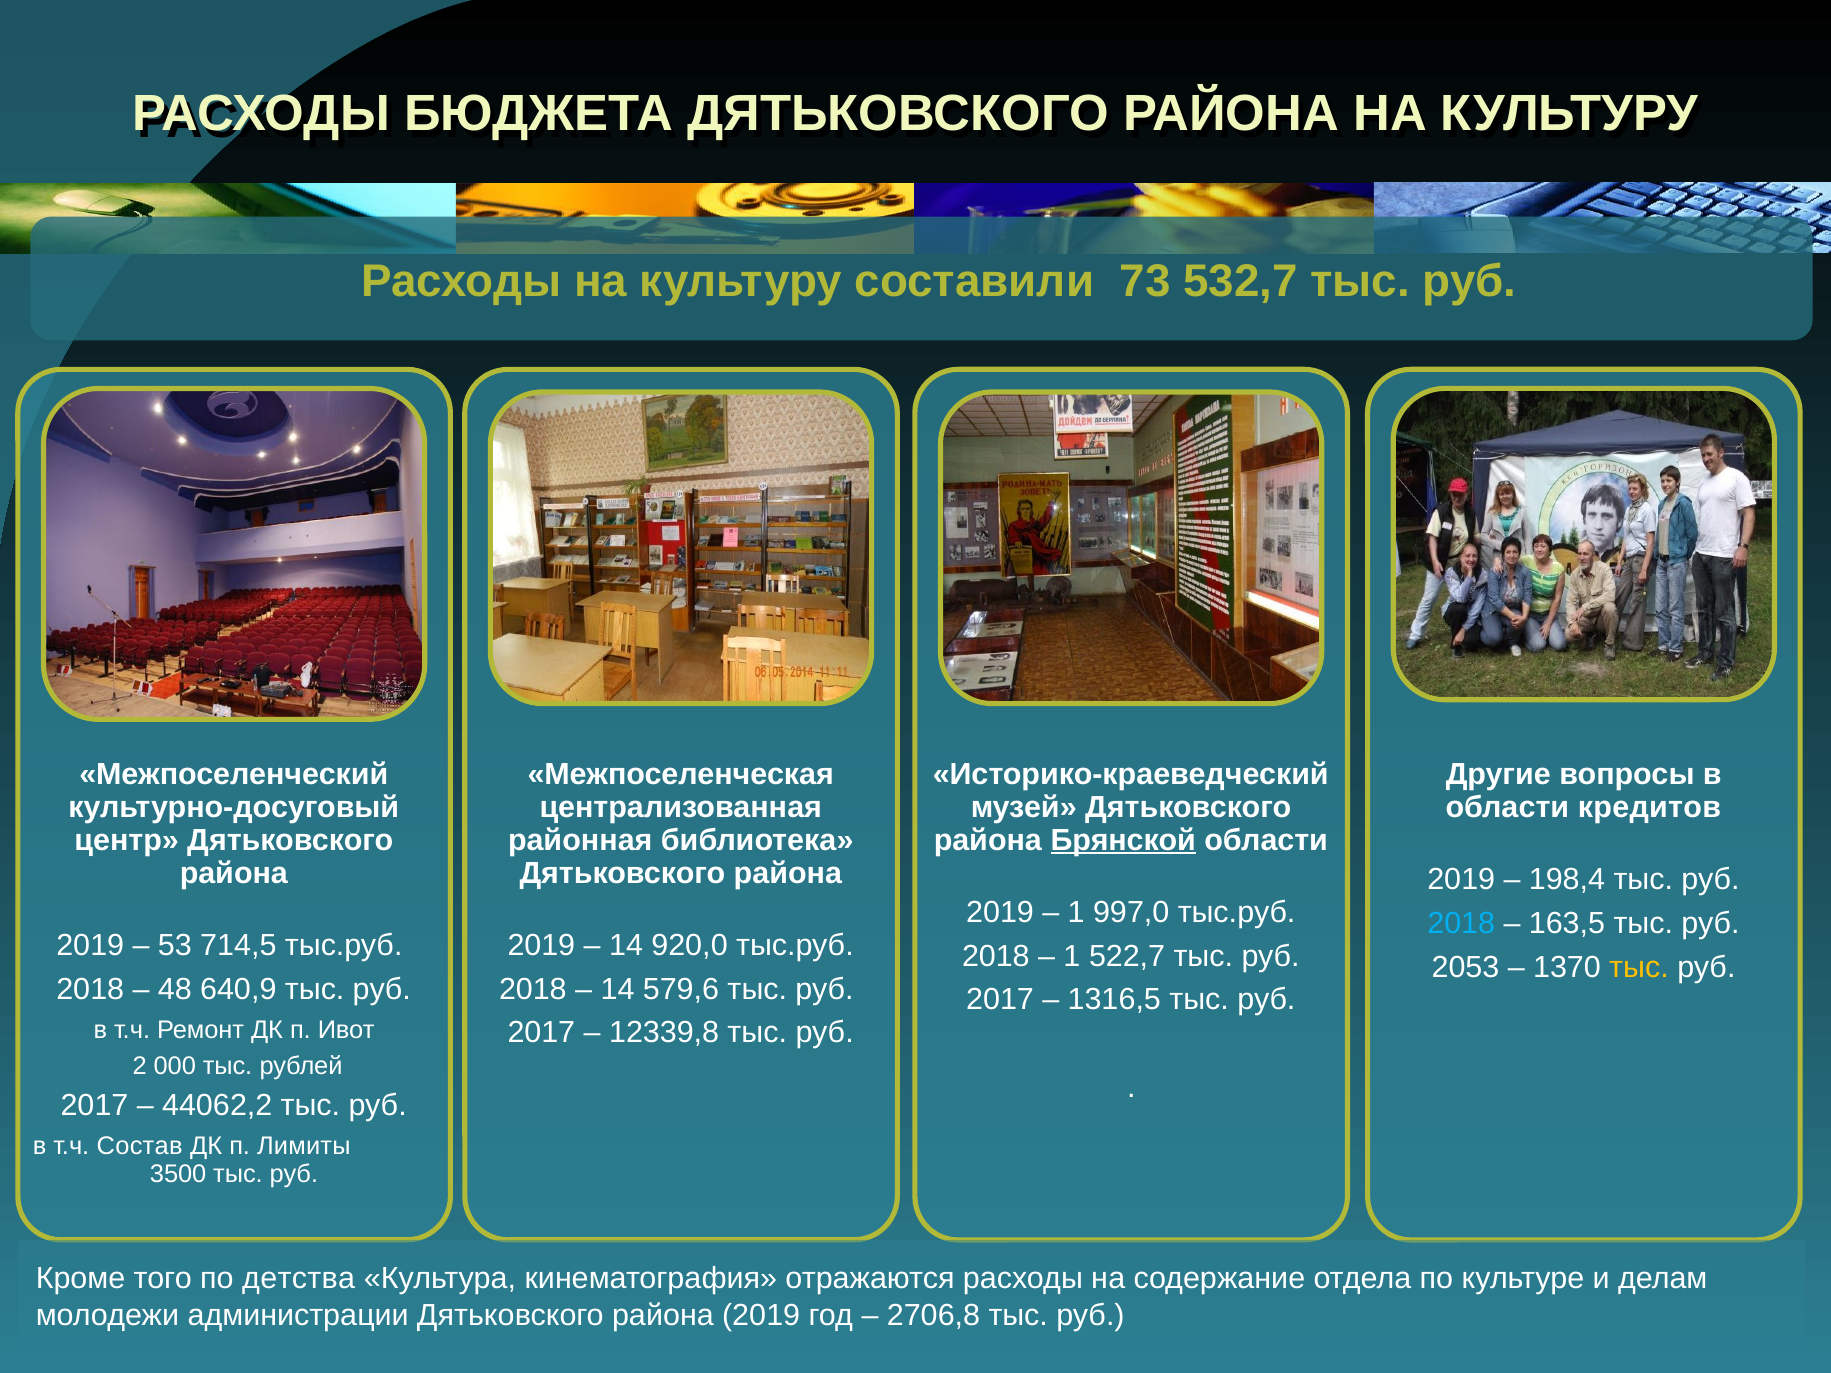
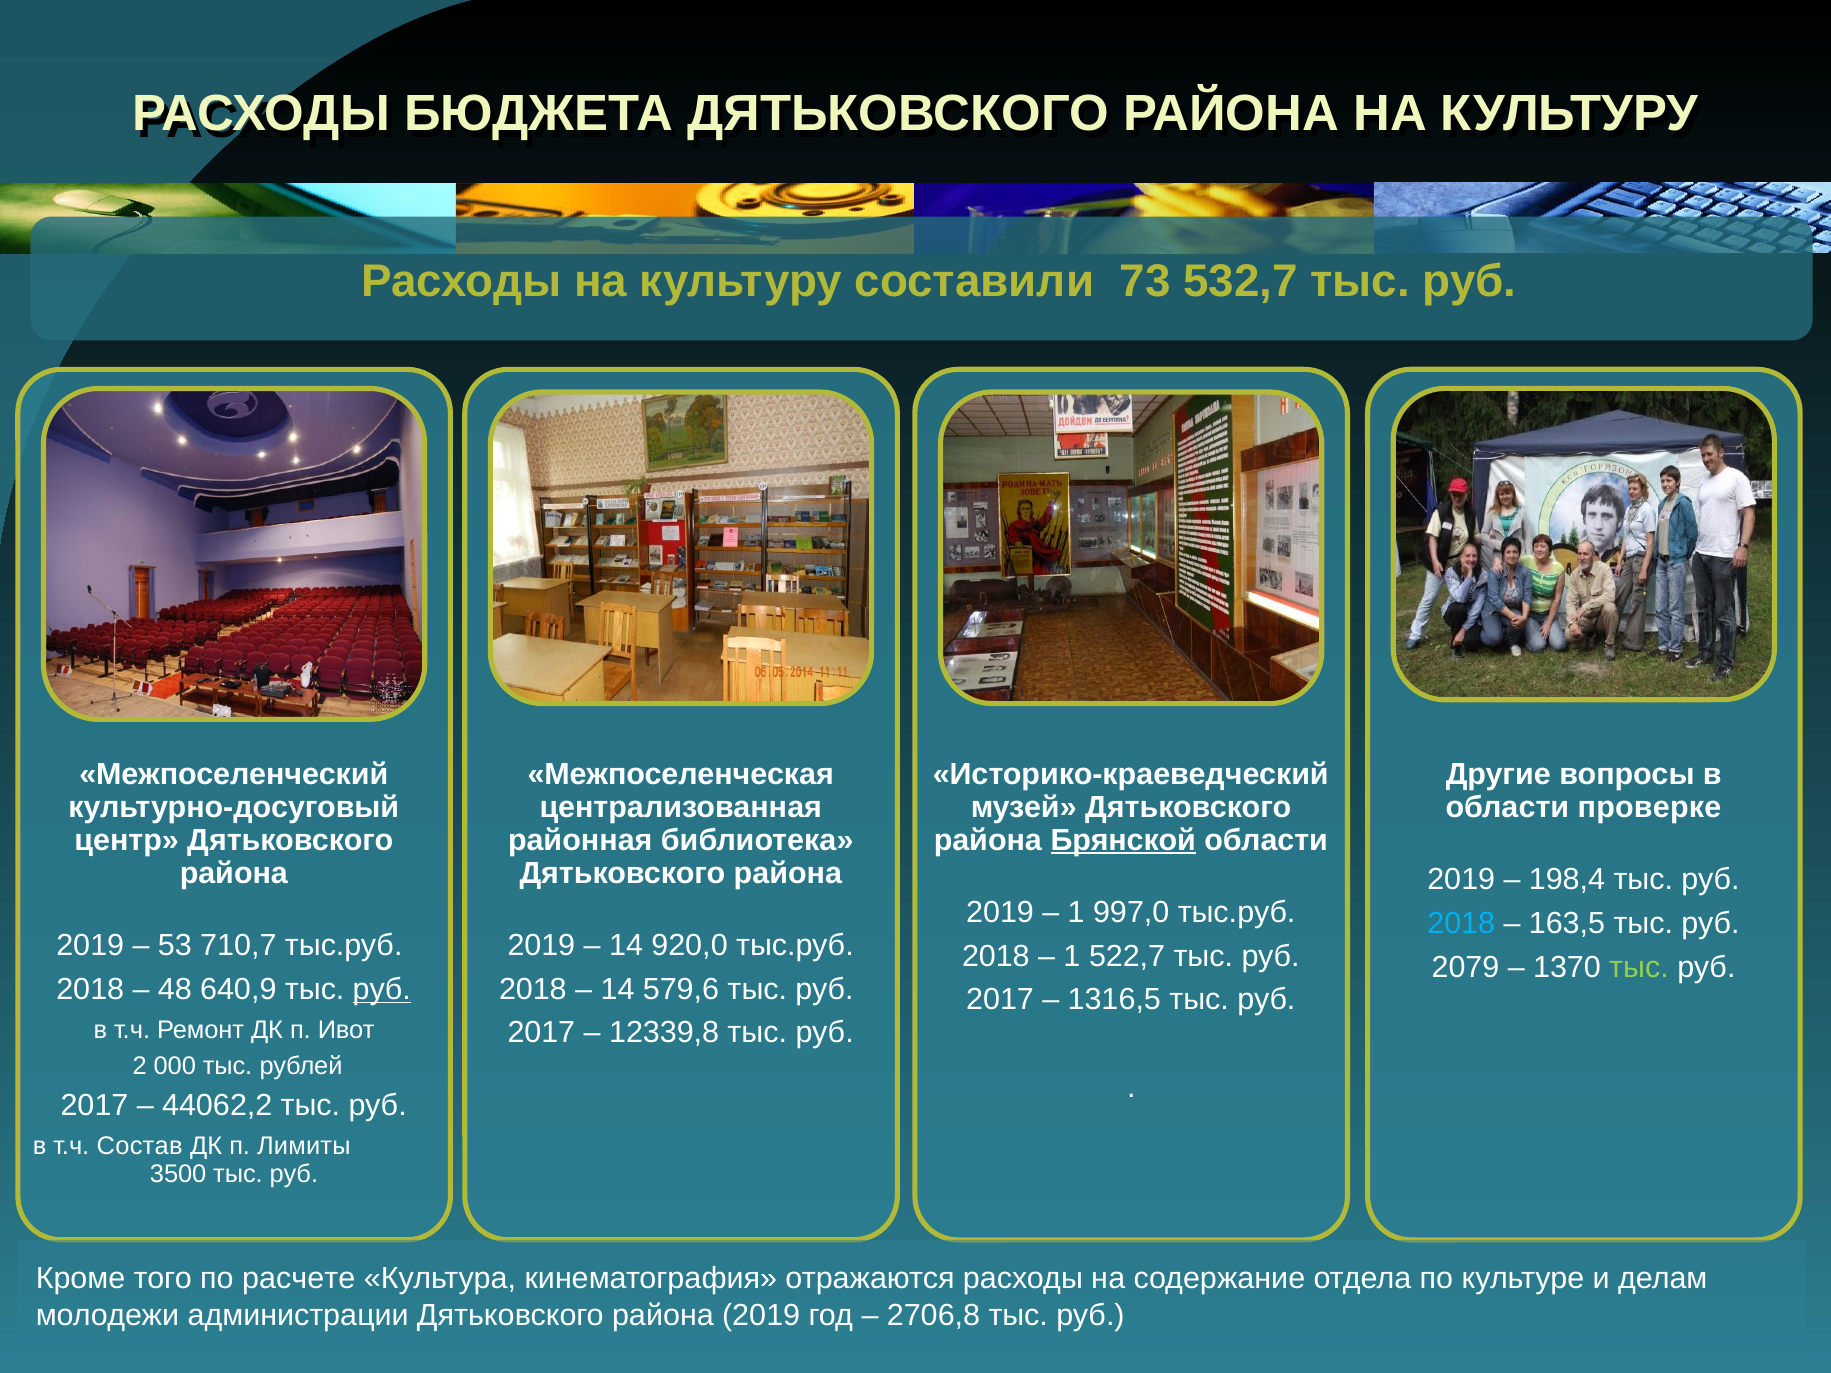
кредитов: кредитов -> проверке (1649, 807)
714,5: 714,5 -> 710,7 (238, 946)
2053: 2053 -> 2079 (1466, 967)
тыс colour: yellow -> light green (1639, 967)
руб underline: none -> present (382, 989)
детства: детства -> расчете (299, 1279)
